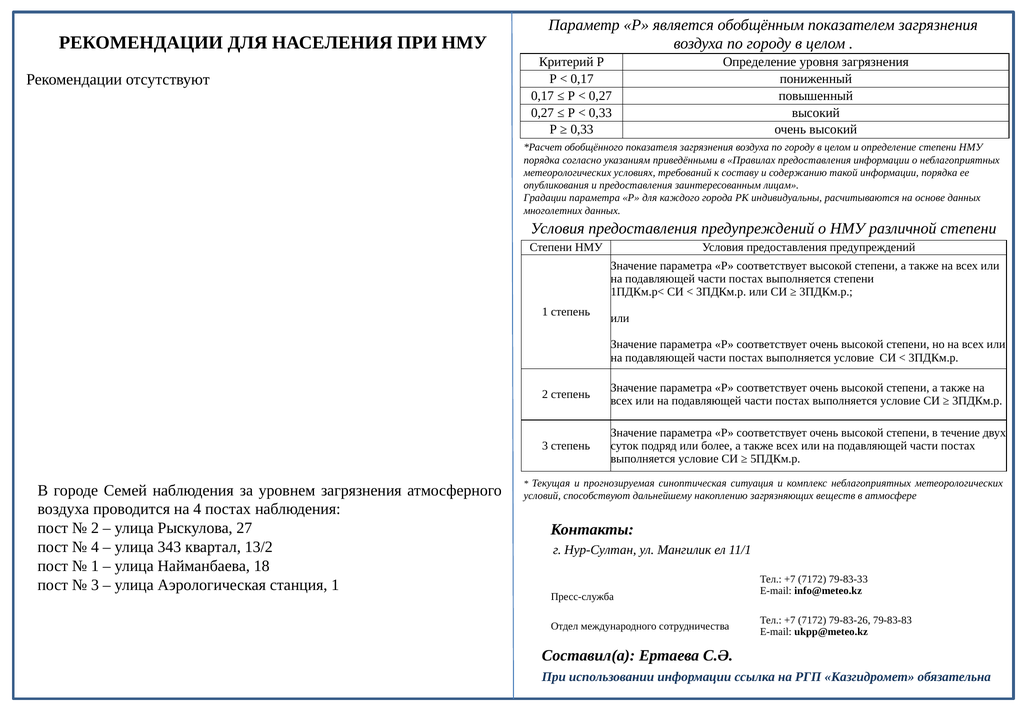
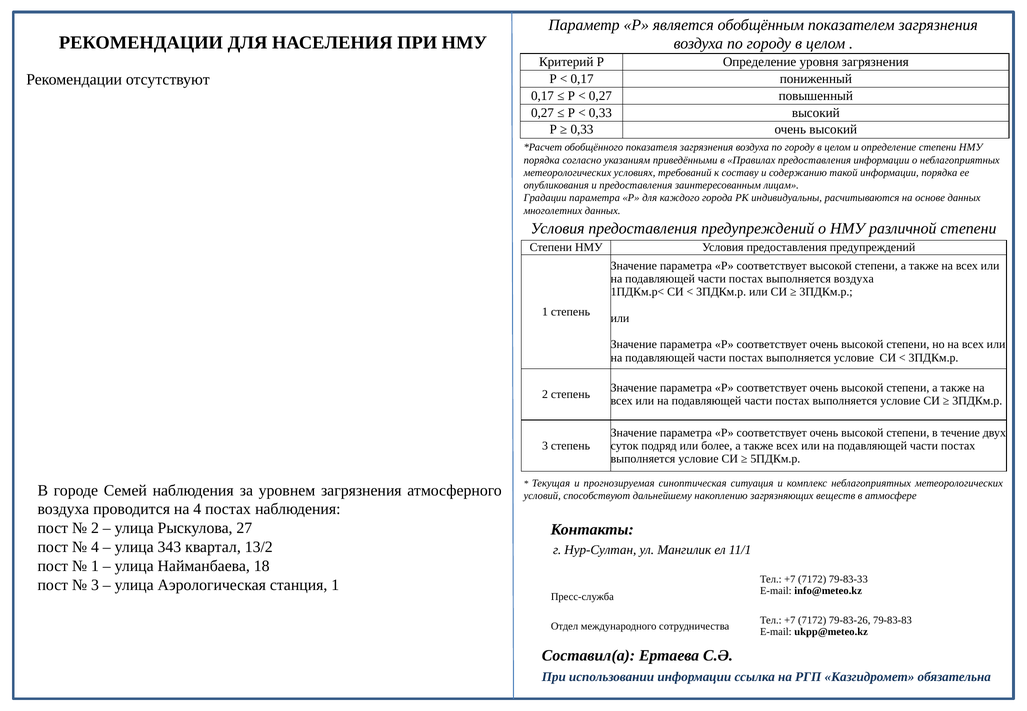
выполняется степени: степени -> воздуха (854, 279)
